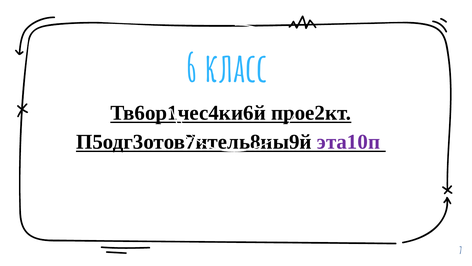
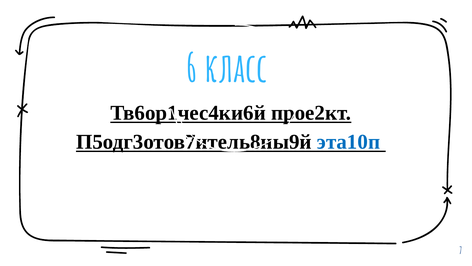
эта10п colour: purple -> blue (349, 142)
